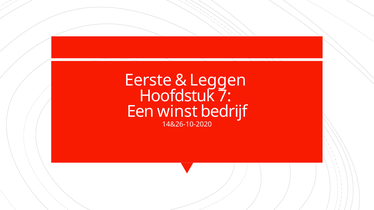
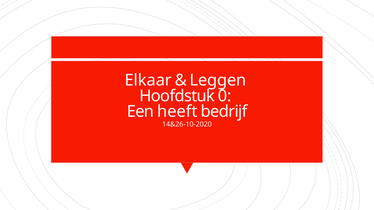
Eerste: Eerste -> Elkaar (148, 80)
7: 7 -> 0 (225, 96)
winst: winst -> heeft (177, 112)
